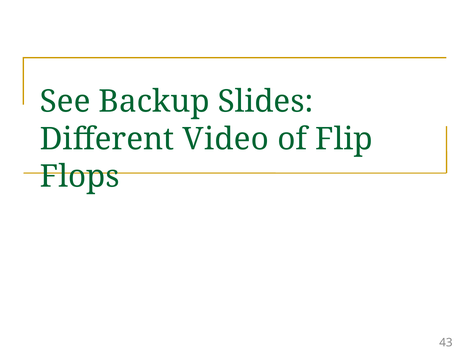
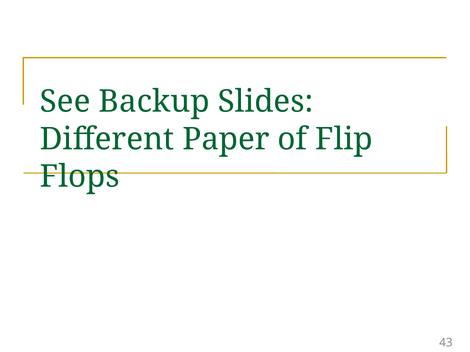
Video: Video -> Paper (226, 139)
